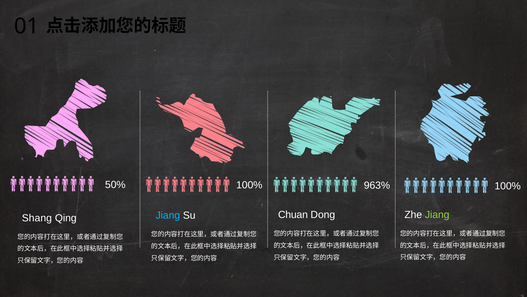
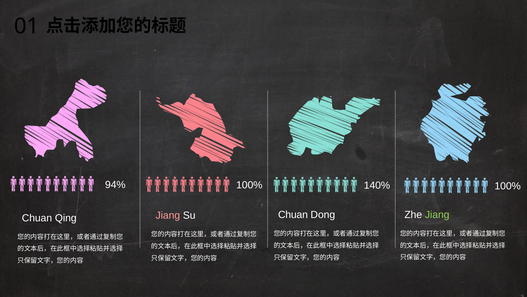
50%: 50% -> 94% (115, 184)
963%: 963% -> 140% (377, 185)
Jiang colour: light blue -> pink (168, 215)
Shang: Shang -> Chuan (37, 218)
